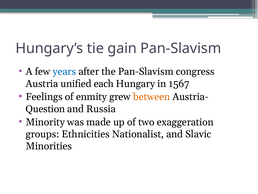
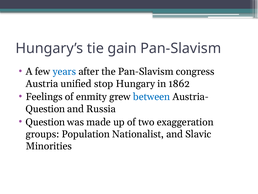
each: each -> stop (104, 84)
1567: 1567 -> 1862 (179, 84)
between colour: orange -> blue (152, 97)
Minority: Minority -> Question (45, 122)
Ethnicities: Ethnicities -> Population (86, 134)
